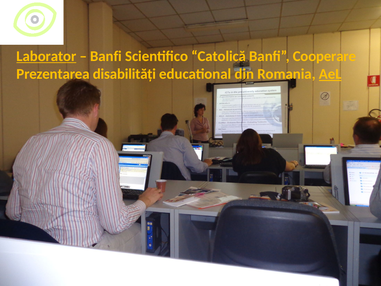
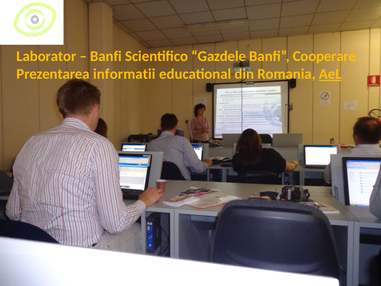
Laborator underline: present -> none (46, 56)
Catolică: Catolică -> Gazdele (219, 56)
disabilități: disabilități -> informatii (124, 74)
